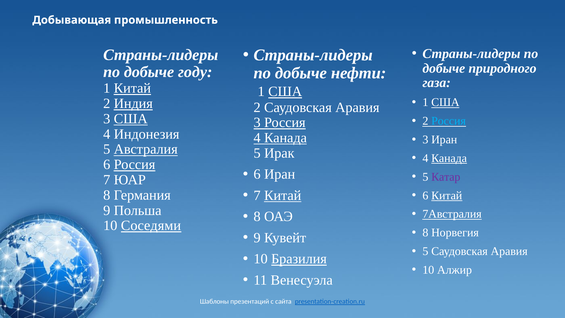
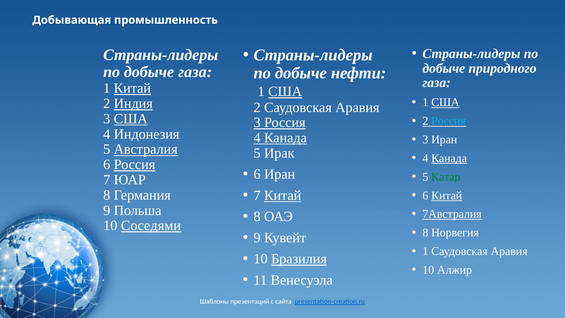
добыче году: году -> газа (195, 72)
Катар colour: purple -> green (446, 177)
5: 5 -> 1 (425, 251)
